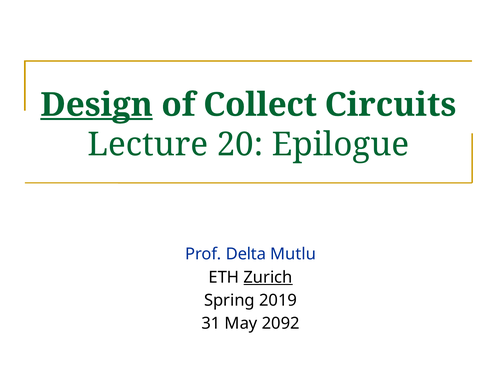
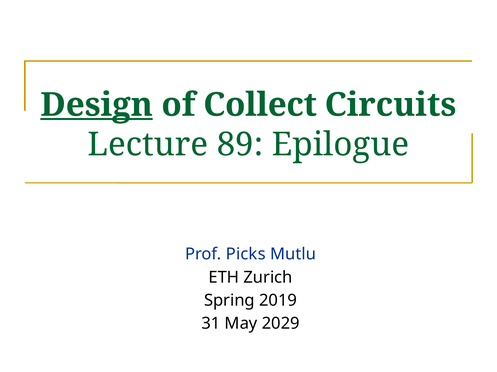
20: 20 -> 89 (240, 145)
Delta: Delta -> Picks (246, 255)
Zurich underline: present -> none (268, 278)
2092: 2092 -> 2029 (281, 324)
